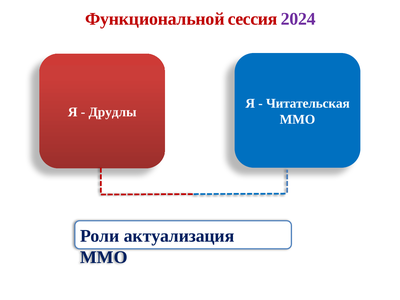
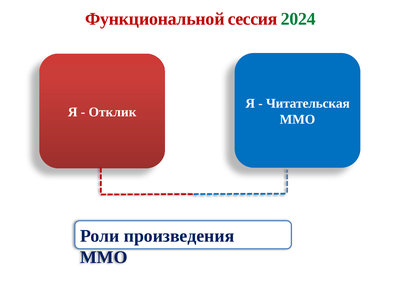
2024 colour: purple -> green (298, 19)
Друдлы: Друдлы -> Отклик (113, 112)
актуализация: актуализация -> произведения (179, 236)
